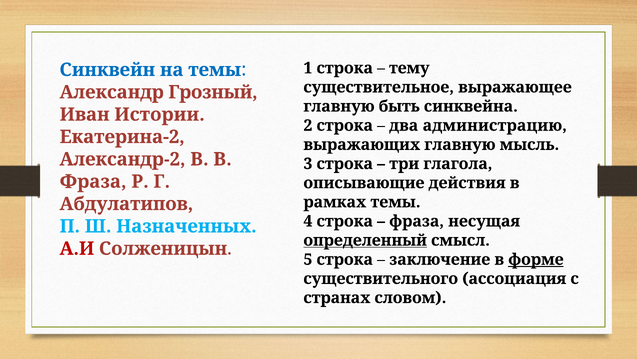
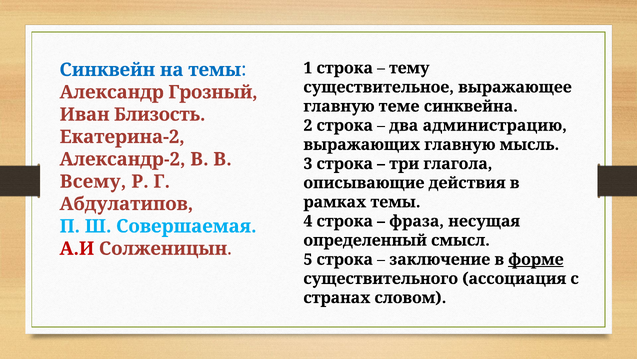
быть: быть -> теме (399, 106)
Истории: Истории -> Близость (160, 114)
Фраза: Фраза -> Всему (93, 181)
Назначенных: Назначенных -> Совершаемая (186, 226)
определенный underline: present -> none (365, 240)
